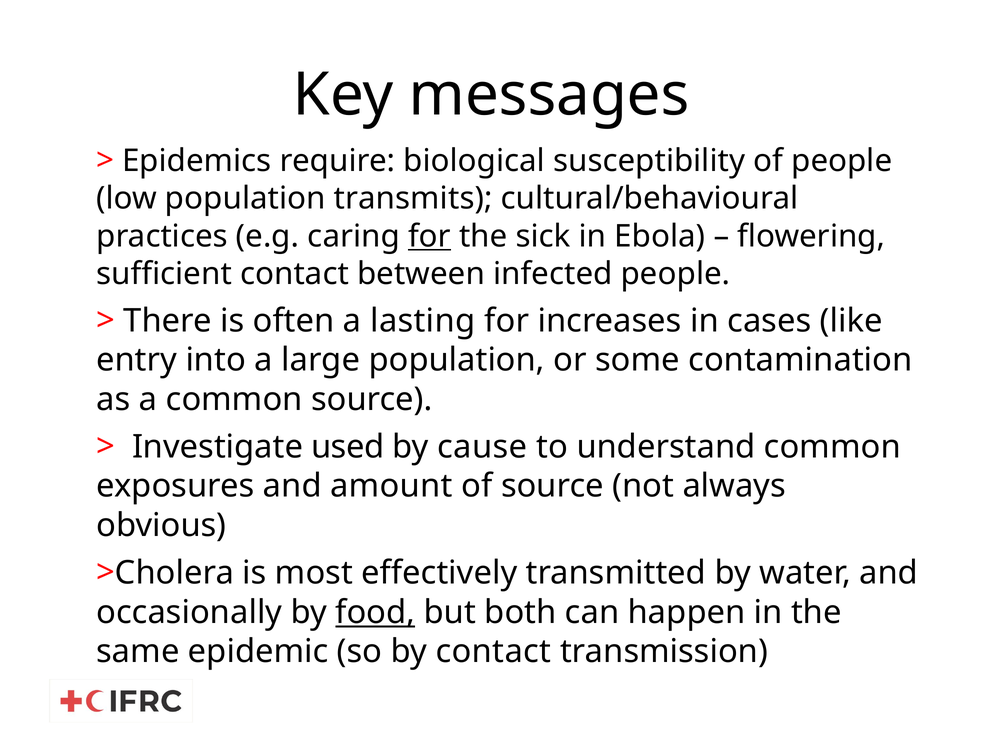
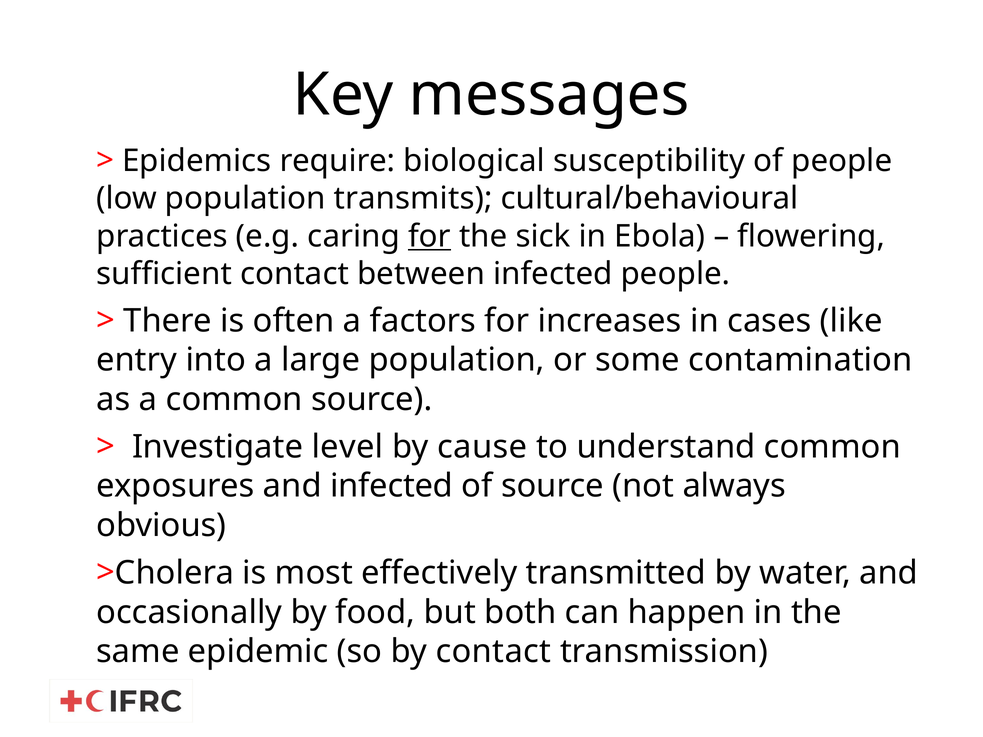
lasting: lasting -> factors (423, 321)
used: used -> level (348, 447)
and amount: amount -> infected (392, 486)
food underline: present -> none (375, 612)
